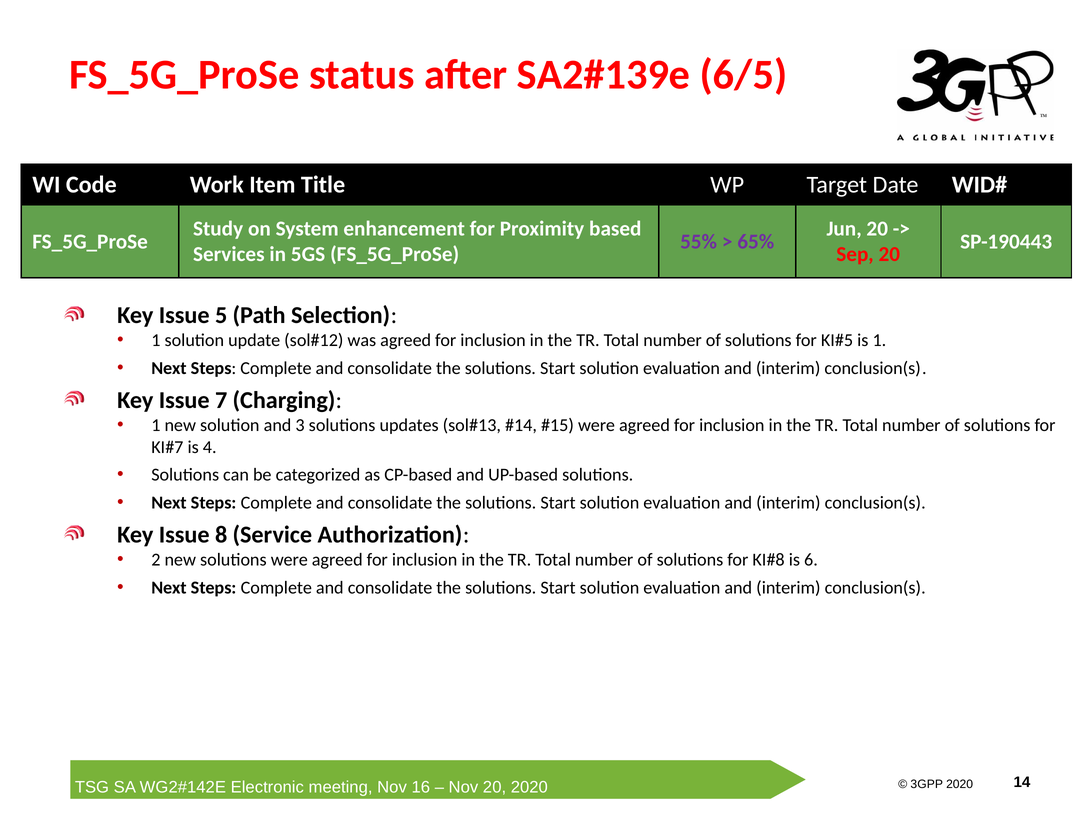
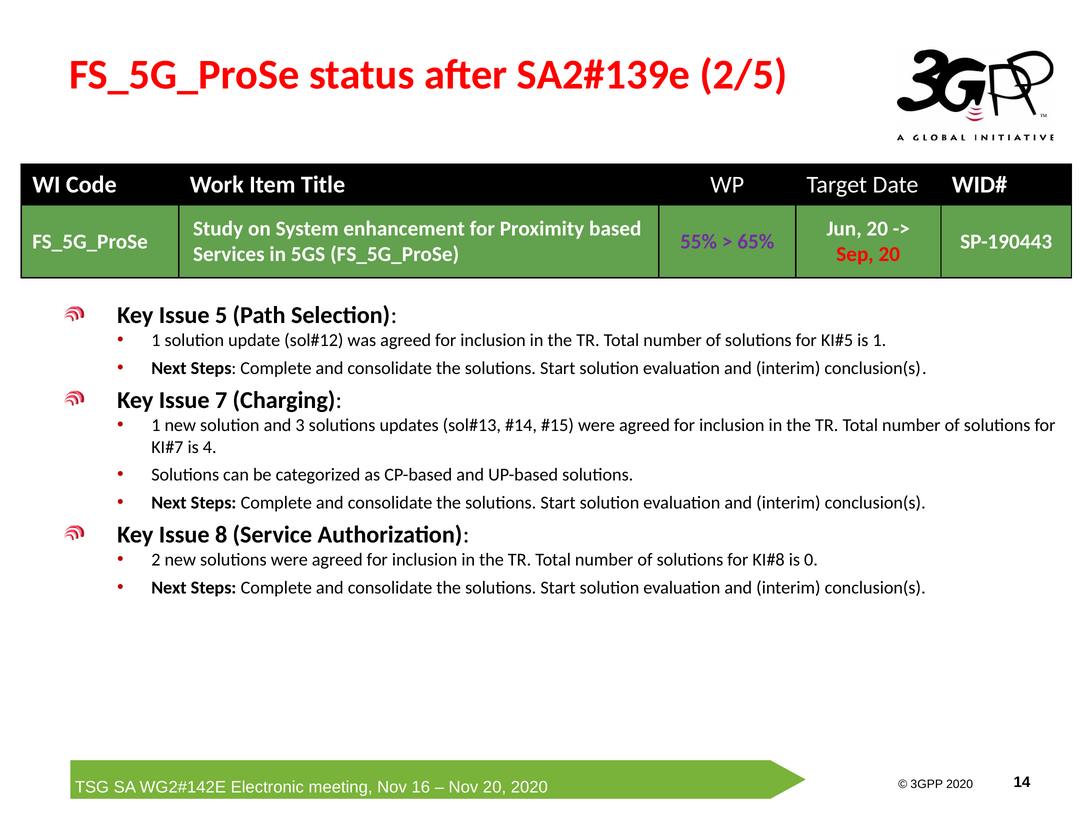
6/5: 6/5 -> 2/5 (744, 75)
6: 6 -> 0 (811, 559)
